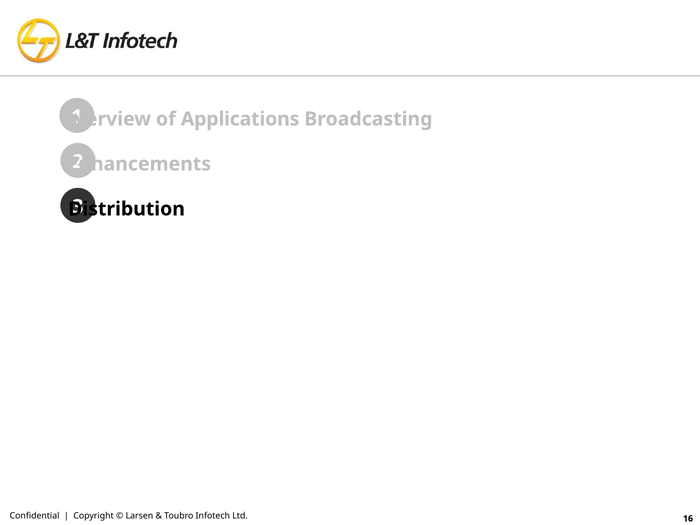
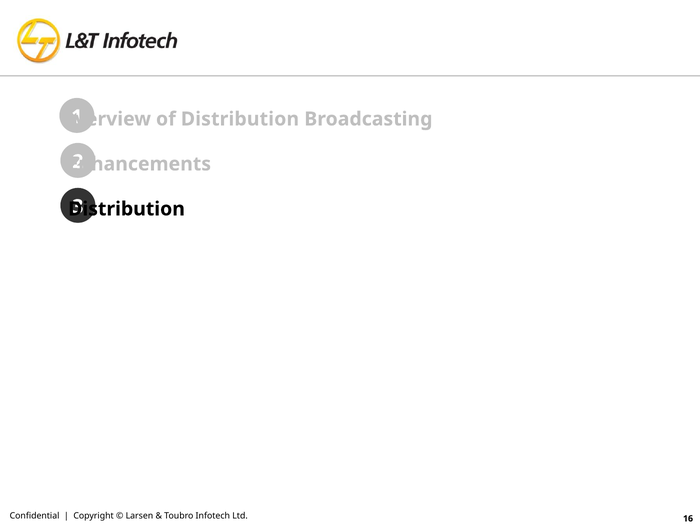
of Applications: Applications -> Distribution (240, 119)
